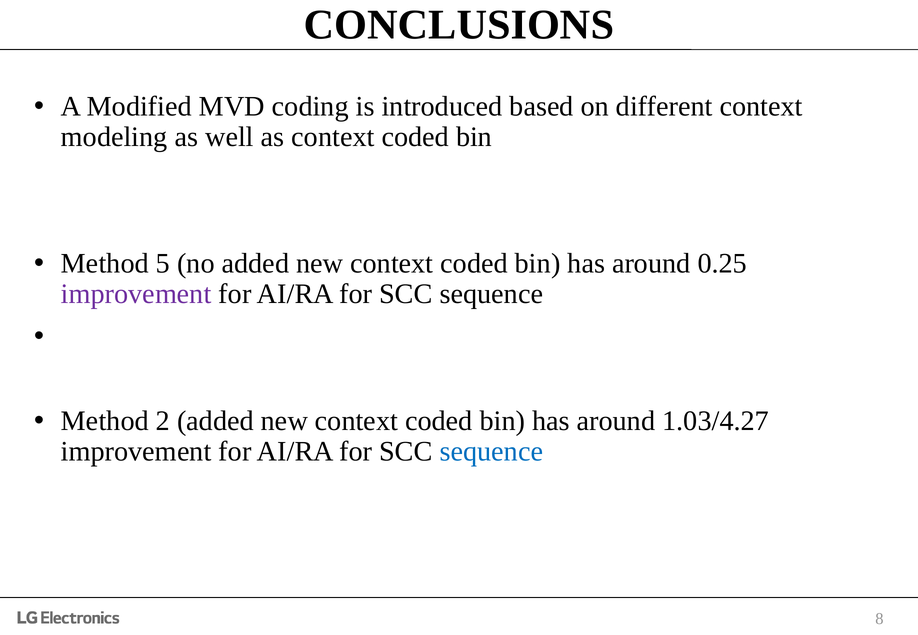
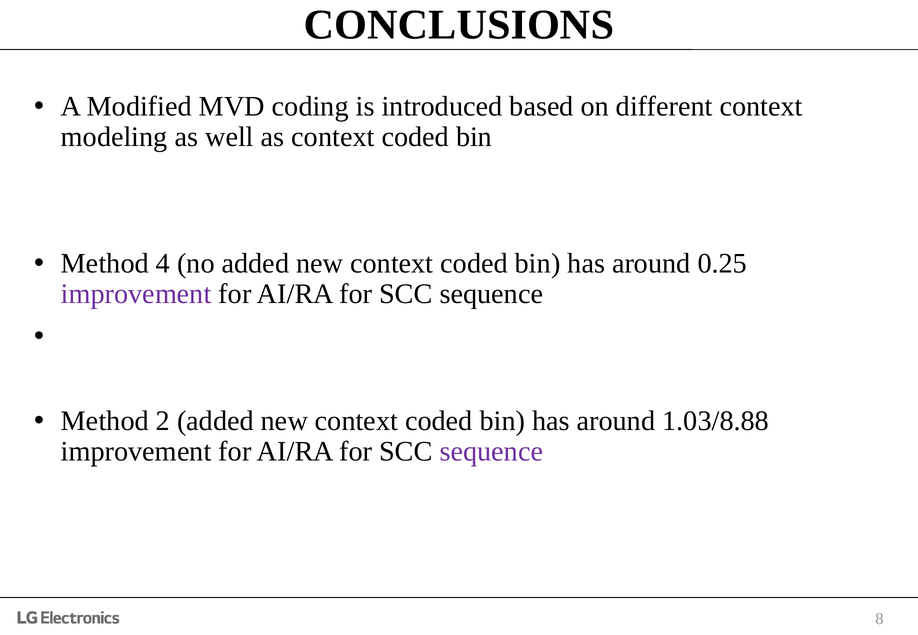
5: 5 -> 4 (163, 264)
1.03/4.27: 1.03/4.27 -> 1.03/8.88 (716, 421)
sequence colour: blue -> purple (491, 452)
